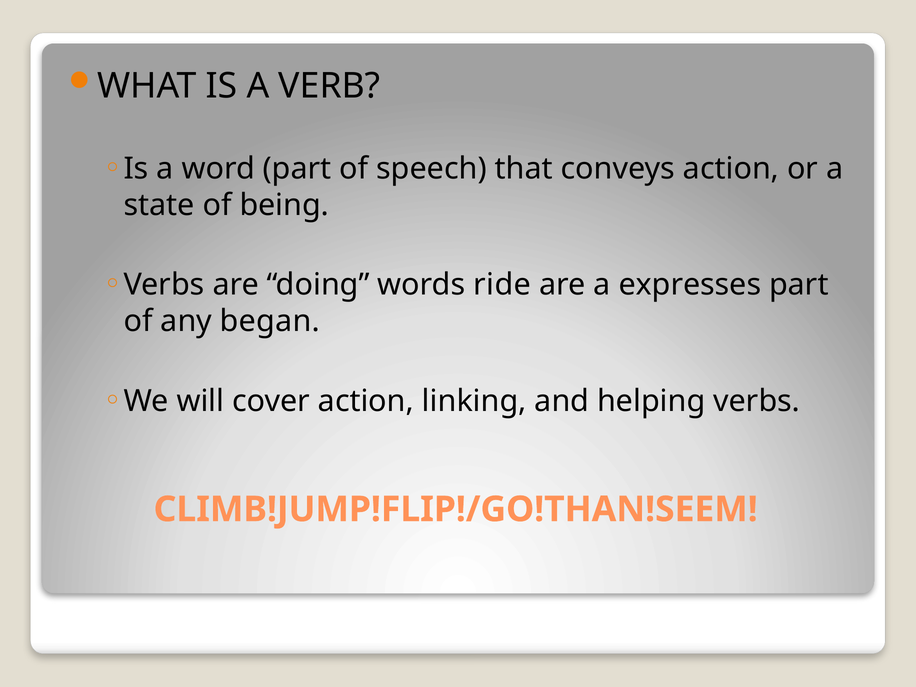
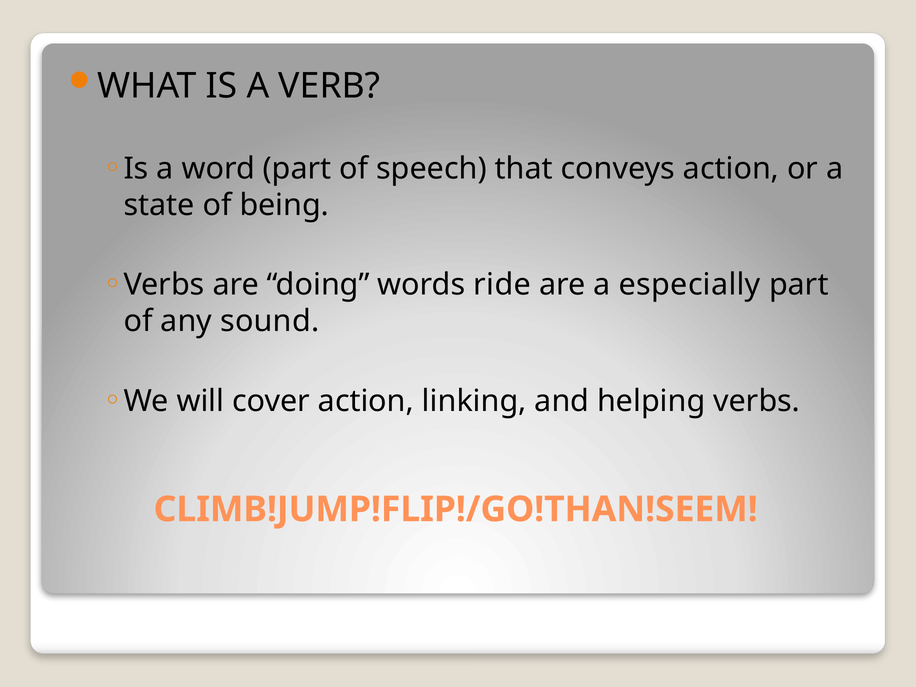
expresses: expresses -> especially (690, 285)
began: began -> sound (270, 321)
